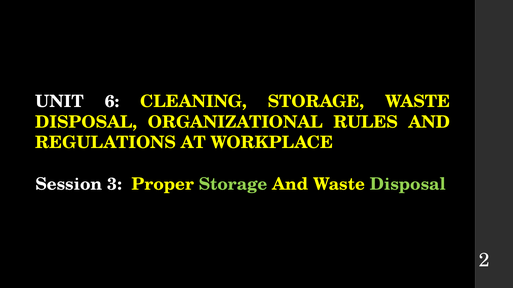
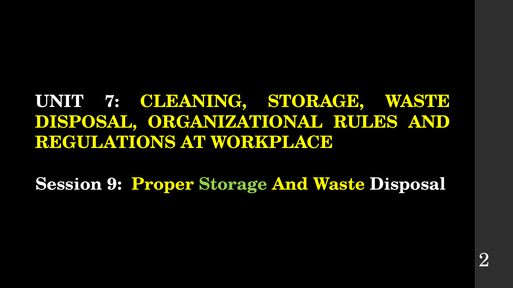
6: 6 -> 7 (112, 102)
3: 3 -> 9 (115, 184)
Disposal colour: light green -> white (408, 184)
